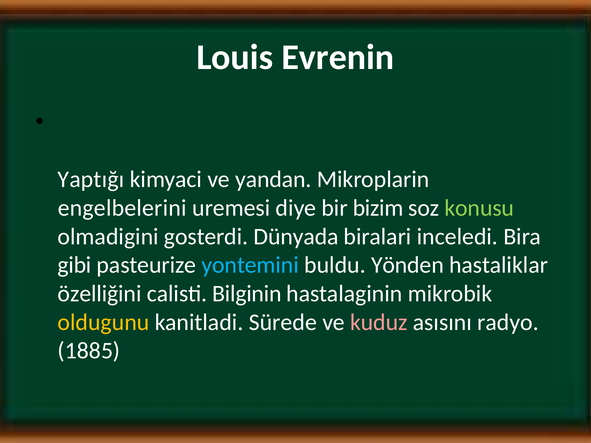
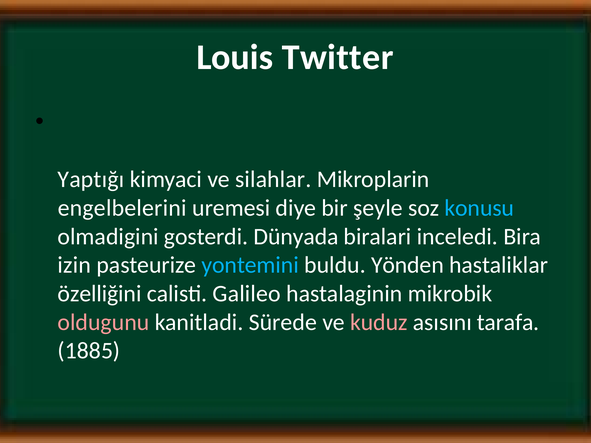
Evrenin: Evrenin -> Twitter (338, 57)
yandan: yandan -> silahlar (273, 179)
bizim: bizim -> şeyle (378, 208)
konusu colour: light green -> light blue (479, 208)
gibi: gibi -> izin (74, 265)
Bilginin: Bilginin -> Galileo (247, 294)
oldugunu colour: yellow -> pink (103, 322)
radyo: radyo -> tarafa (508, 322)
